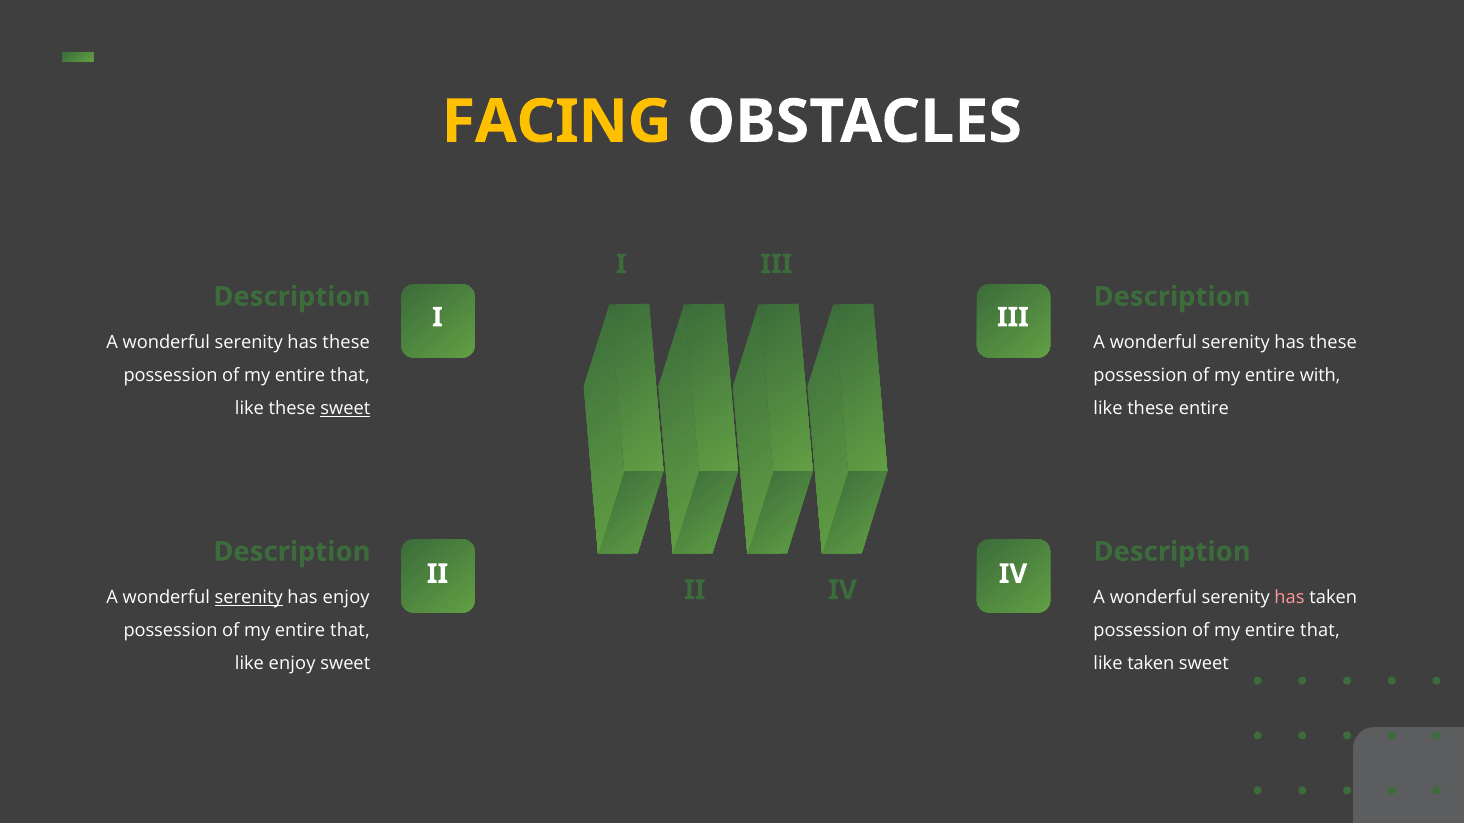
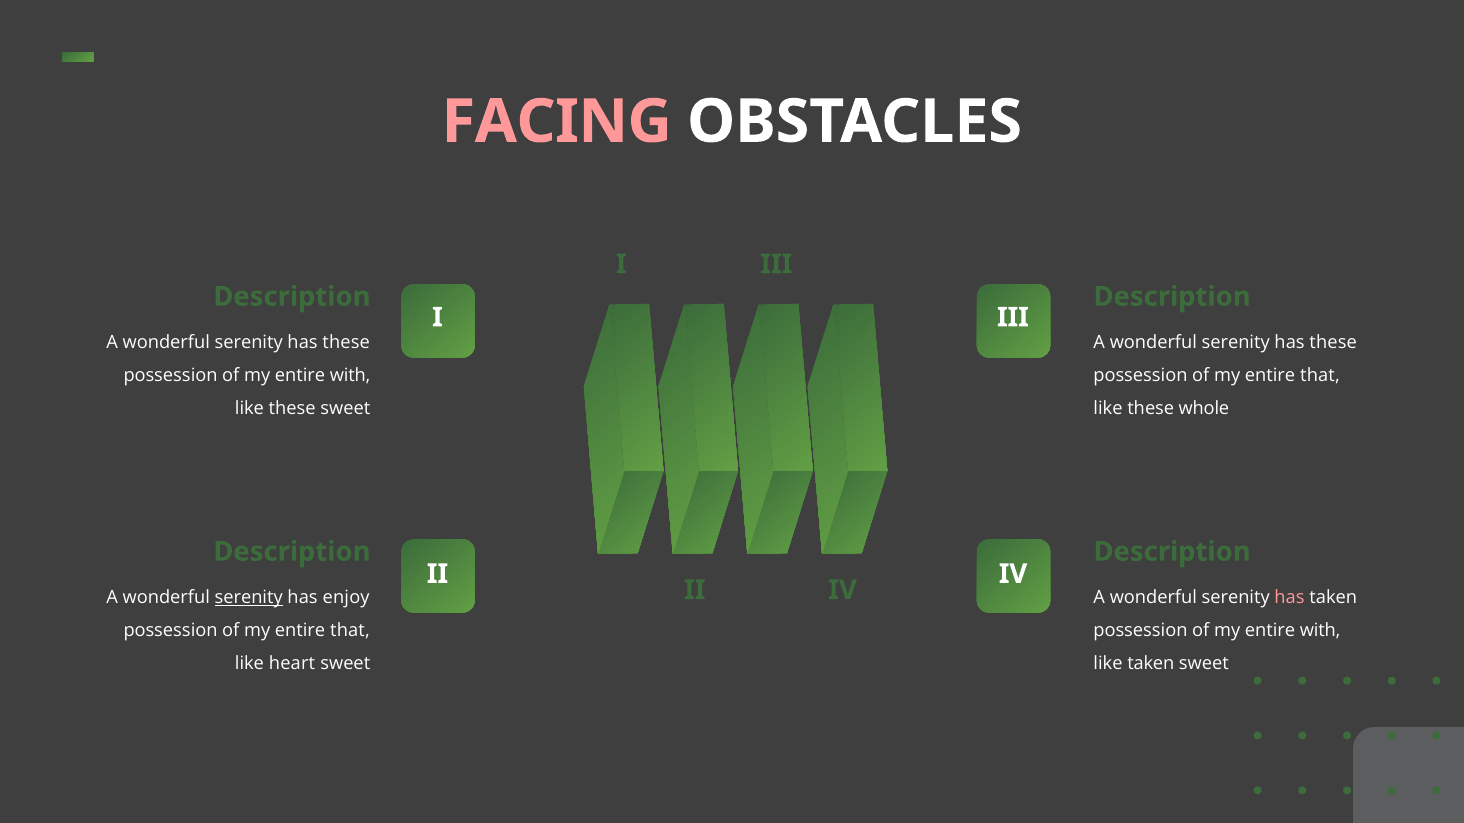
FACING colour: yellow -> pink (557, 122)
that: that -> with (350, 376)
with: with -> that (1320, 376)
sweet underline: present -> none (345, 409)
these entire: entire -> whole (1204, 409)
that: that -> with (1320, 631)
like enjoy: enjoy -> heart (292, 664)
